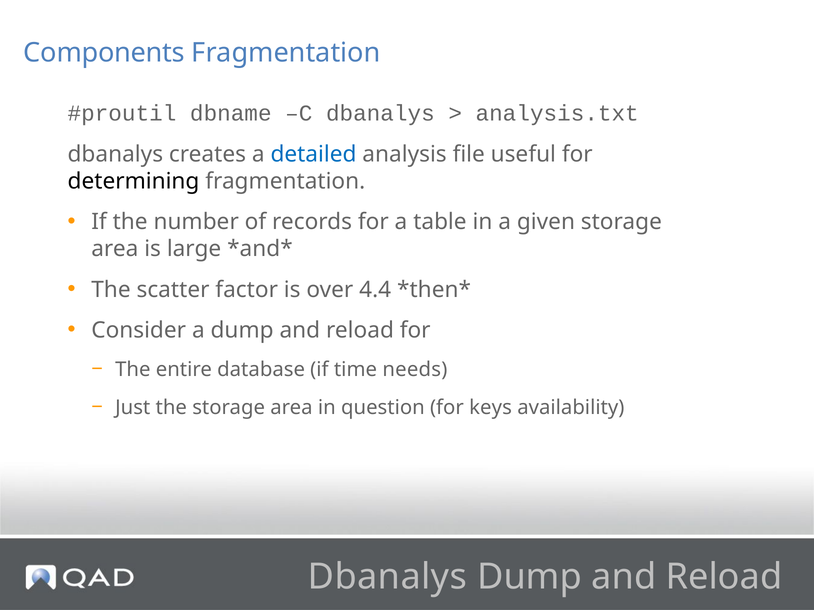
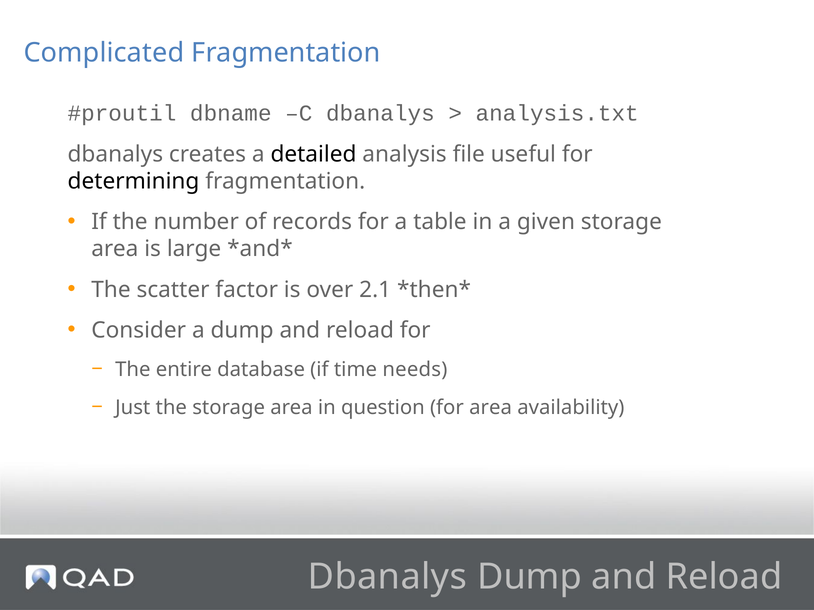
Components: Components -> Complicated (104, 53)
detailed colour: blue -> black (313, 154)
4.4: 4.4 -> 2.1 (375, 290)
for keys: keys -> area (491, 408)
